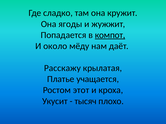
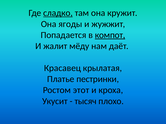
сладко underline: none -> present (58, 13)
около: около -> жалит (55, 46)
Расскажу: Расскажу -> Красавец (62, 68)
учащается: учащается -> пестринки (98, 79)
